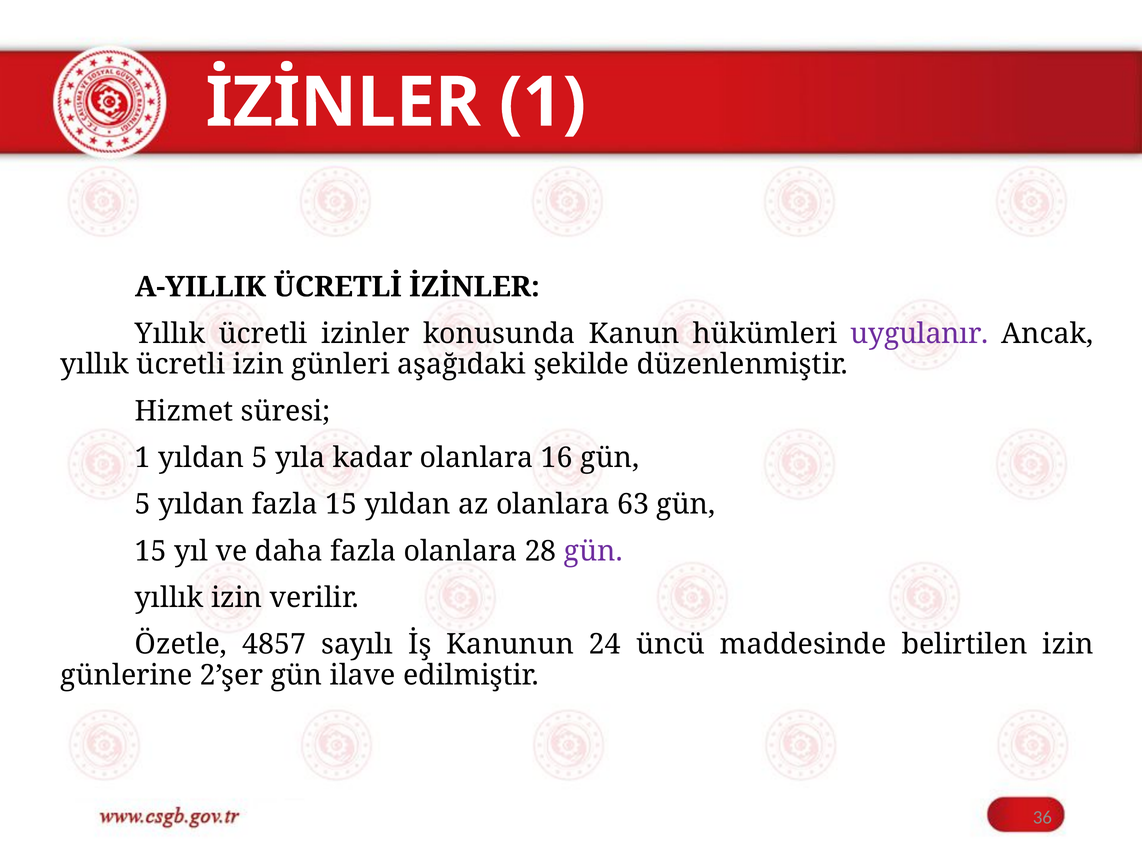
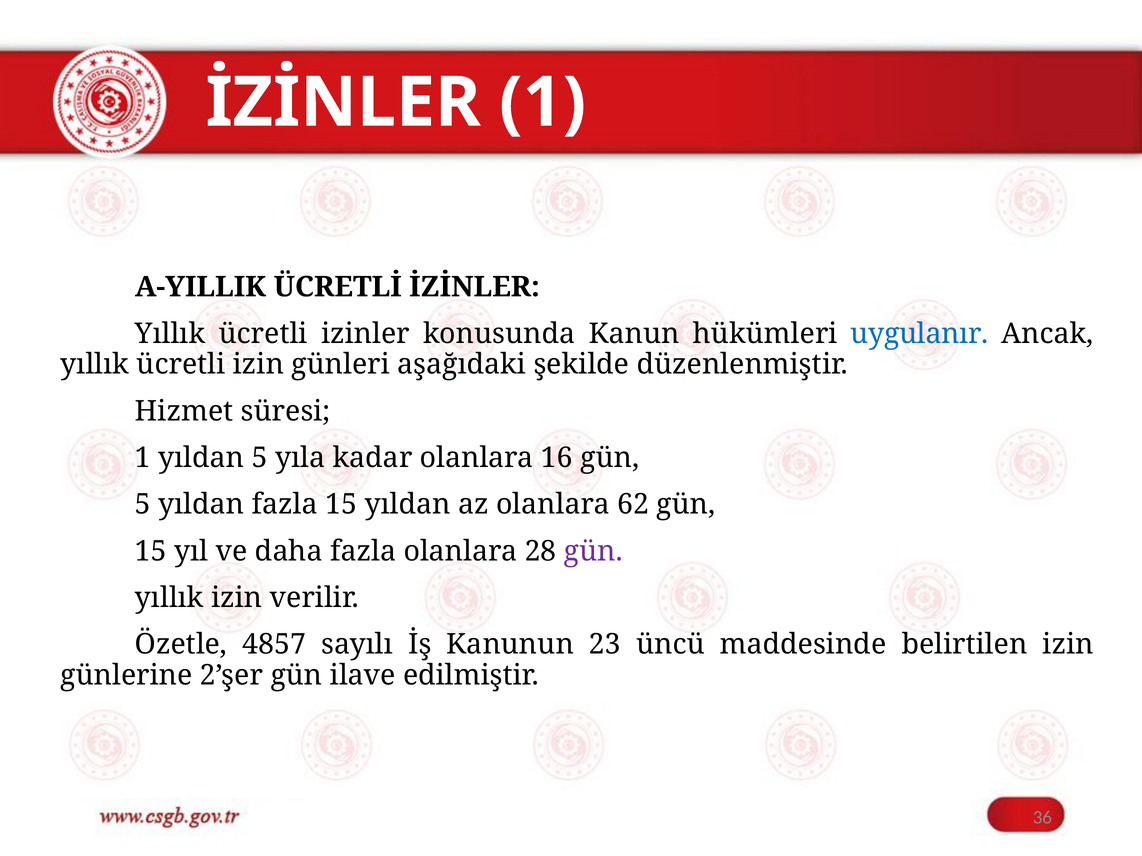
uygulanır colour: purple -> blue (919, 334)
63: 63 -> 62 (633, 505)
24: 24 -> 23 (605, 645)
